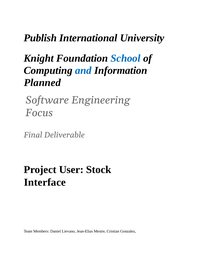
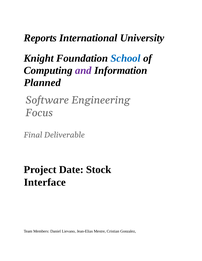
Publish: Publish -> Reports (40, 38)
and colour: blue -> purple (83, 71)
User: User -> Date (71, 170)
